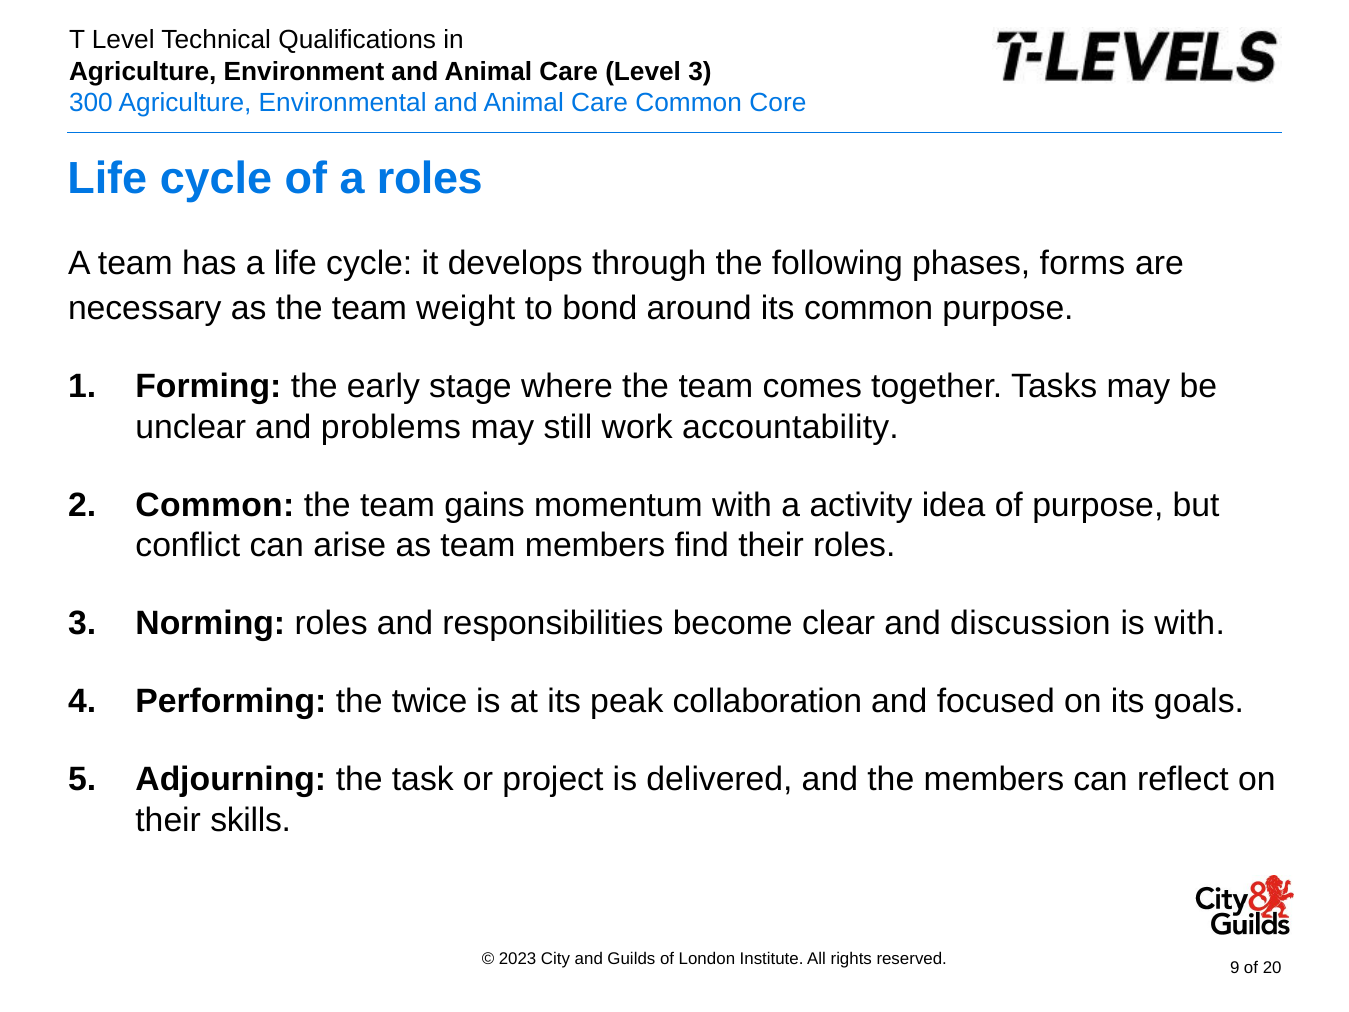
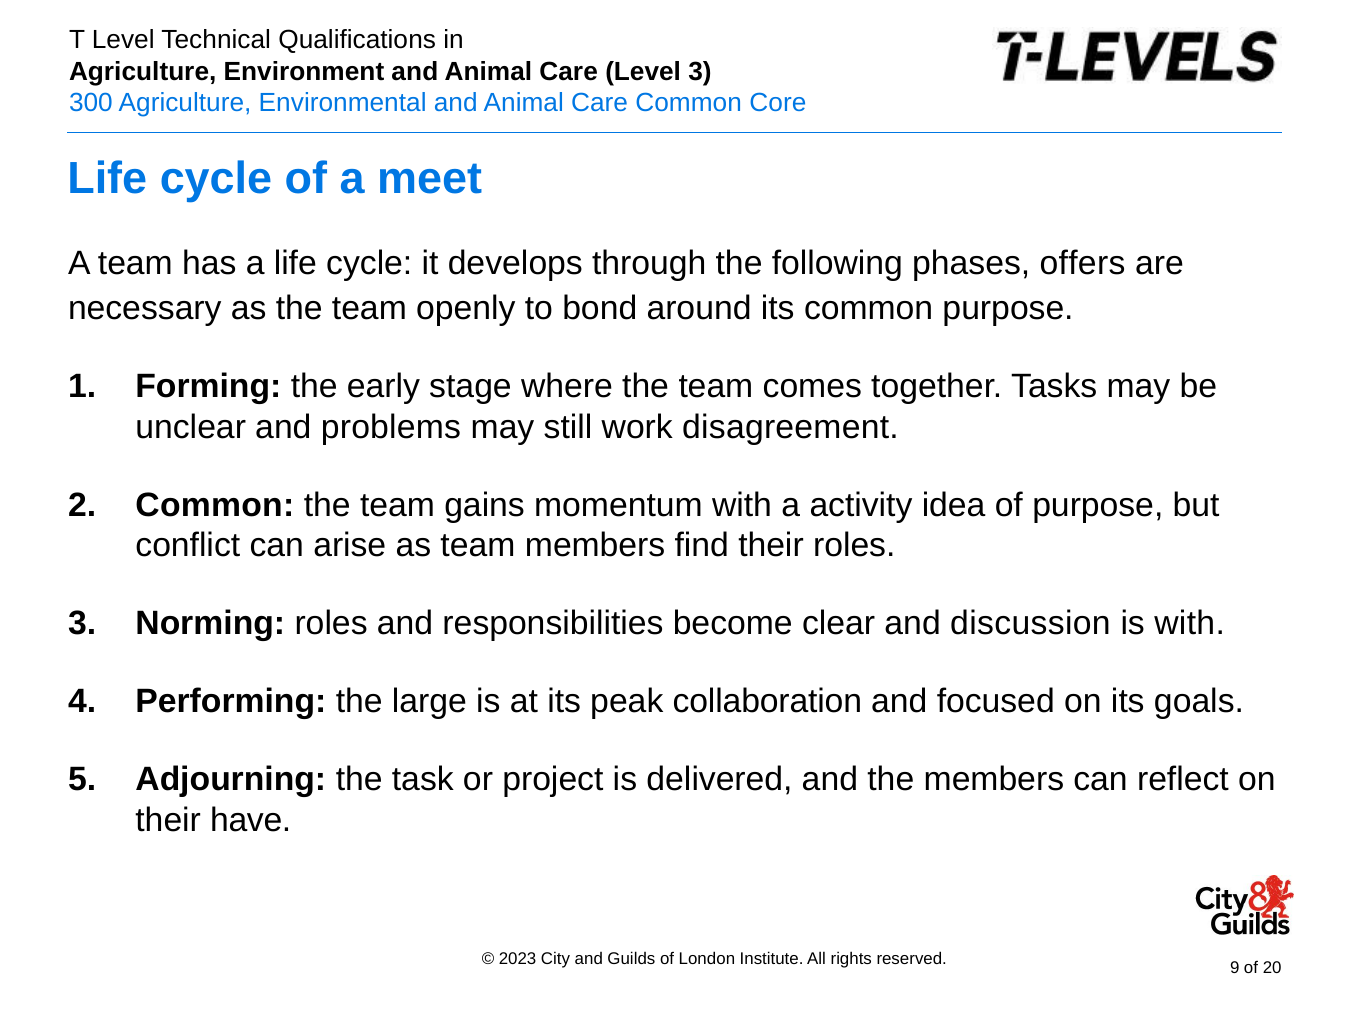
a roles: roles -> meet (430, 179)
forms: forms -> offers (1083, 263)
weight: weight -> openly (466, 308)
accountability: accountability -> disagreement (790, 427)
twice: twice -> large (429, 701)
skills: skills -> have (251, 820)
